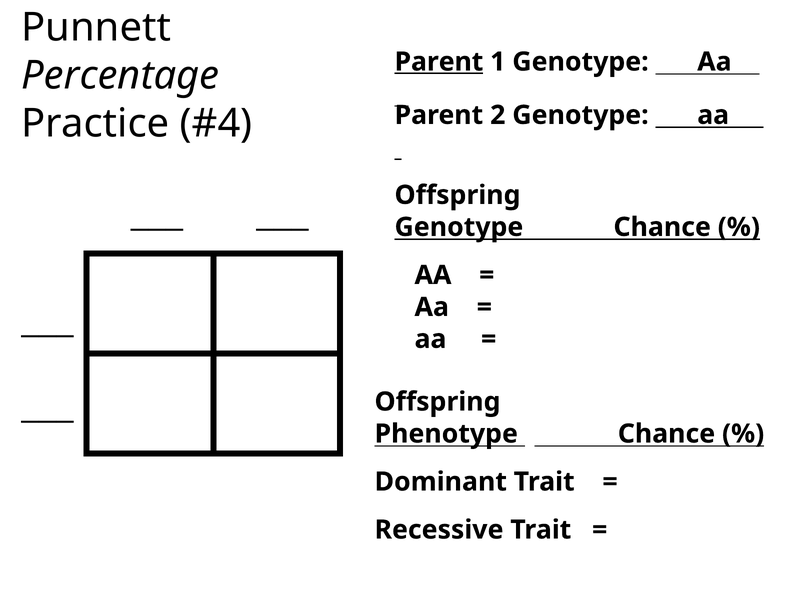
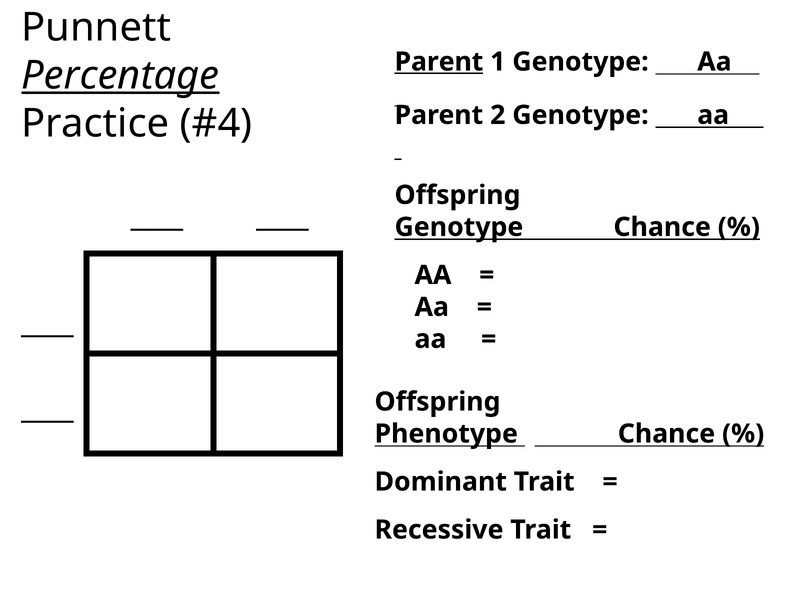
Percentage underline: none -> present (120, 75)
